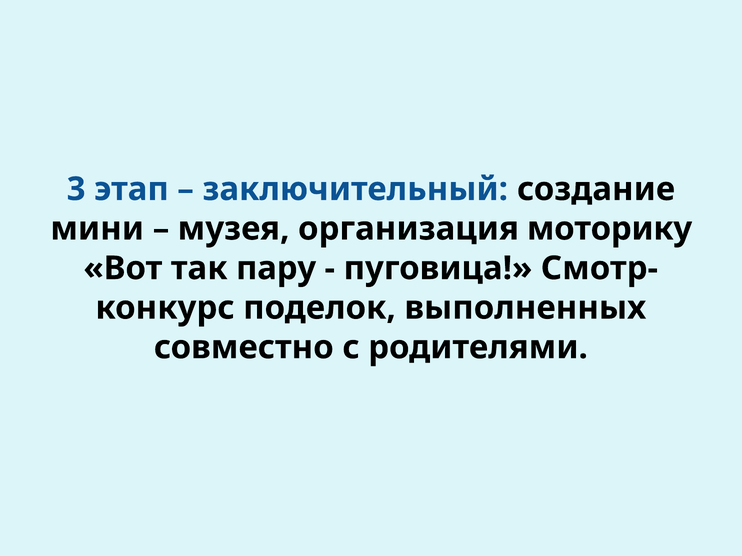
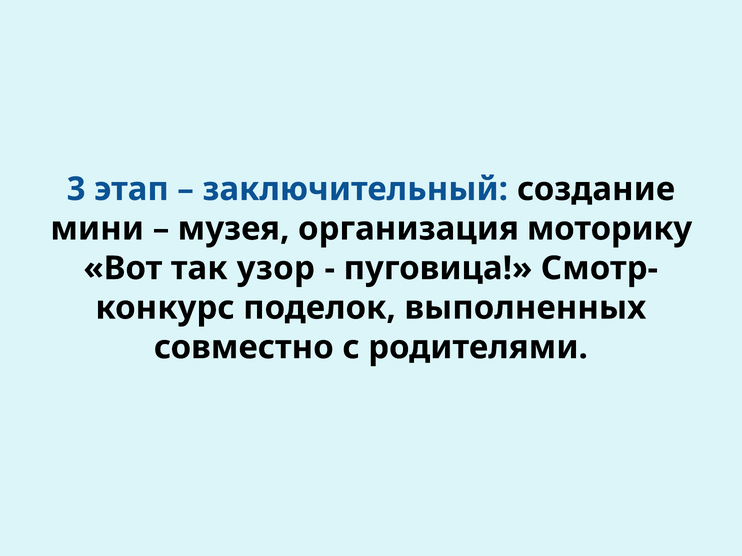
пару: пару -> узор (276, 269)
